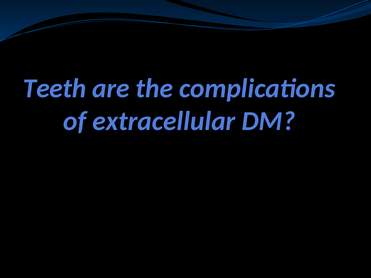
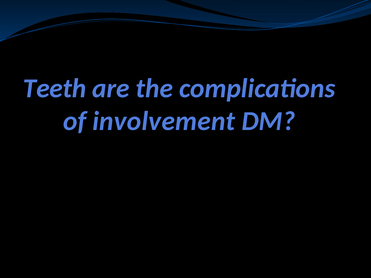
extracellular: extracellular -> involvement (164, 121)
